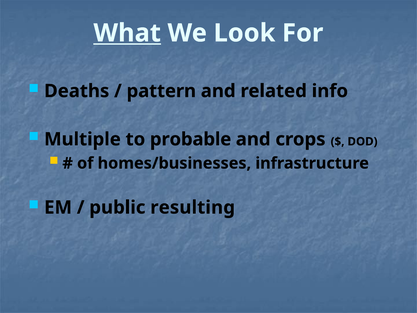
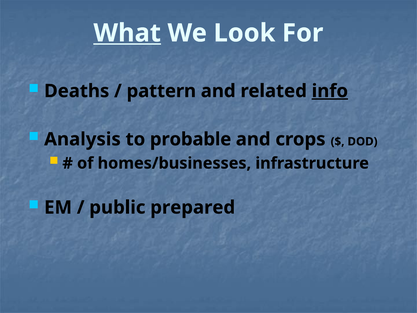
info underline: none -> present (330, 91)
Multiple: Multiple -> Analysis (82, 139)
resulting: resulting -> prepared (193, 207)
